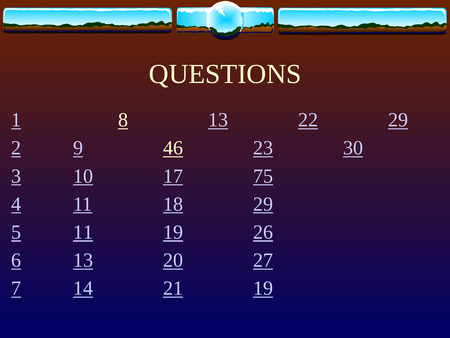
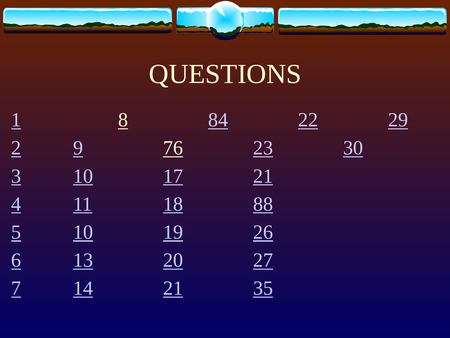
8 13: 13 -> 84 (218, 120)
46: 46 -> 76 (173, 148)
17 75: 75 -> 21 (263, 176)
18 29: 29 -> 88 (263, 204)
5 11: 11 -> 10 (83, 232)
21 19: 19 -> 35 (263, 288)
